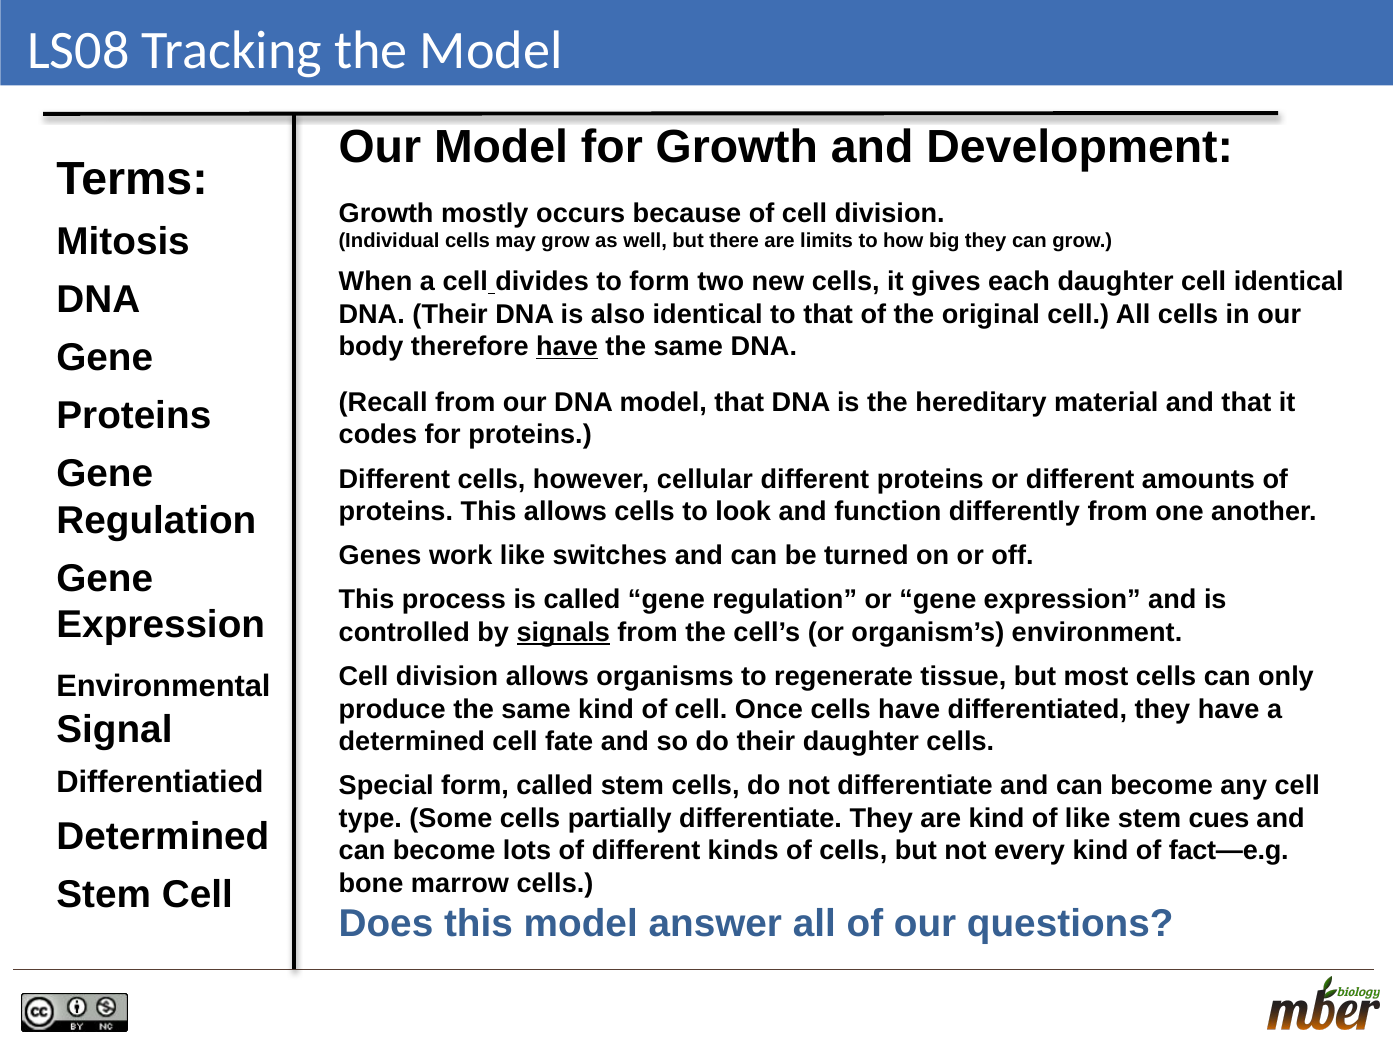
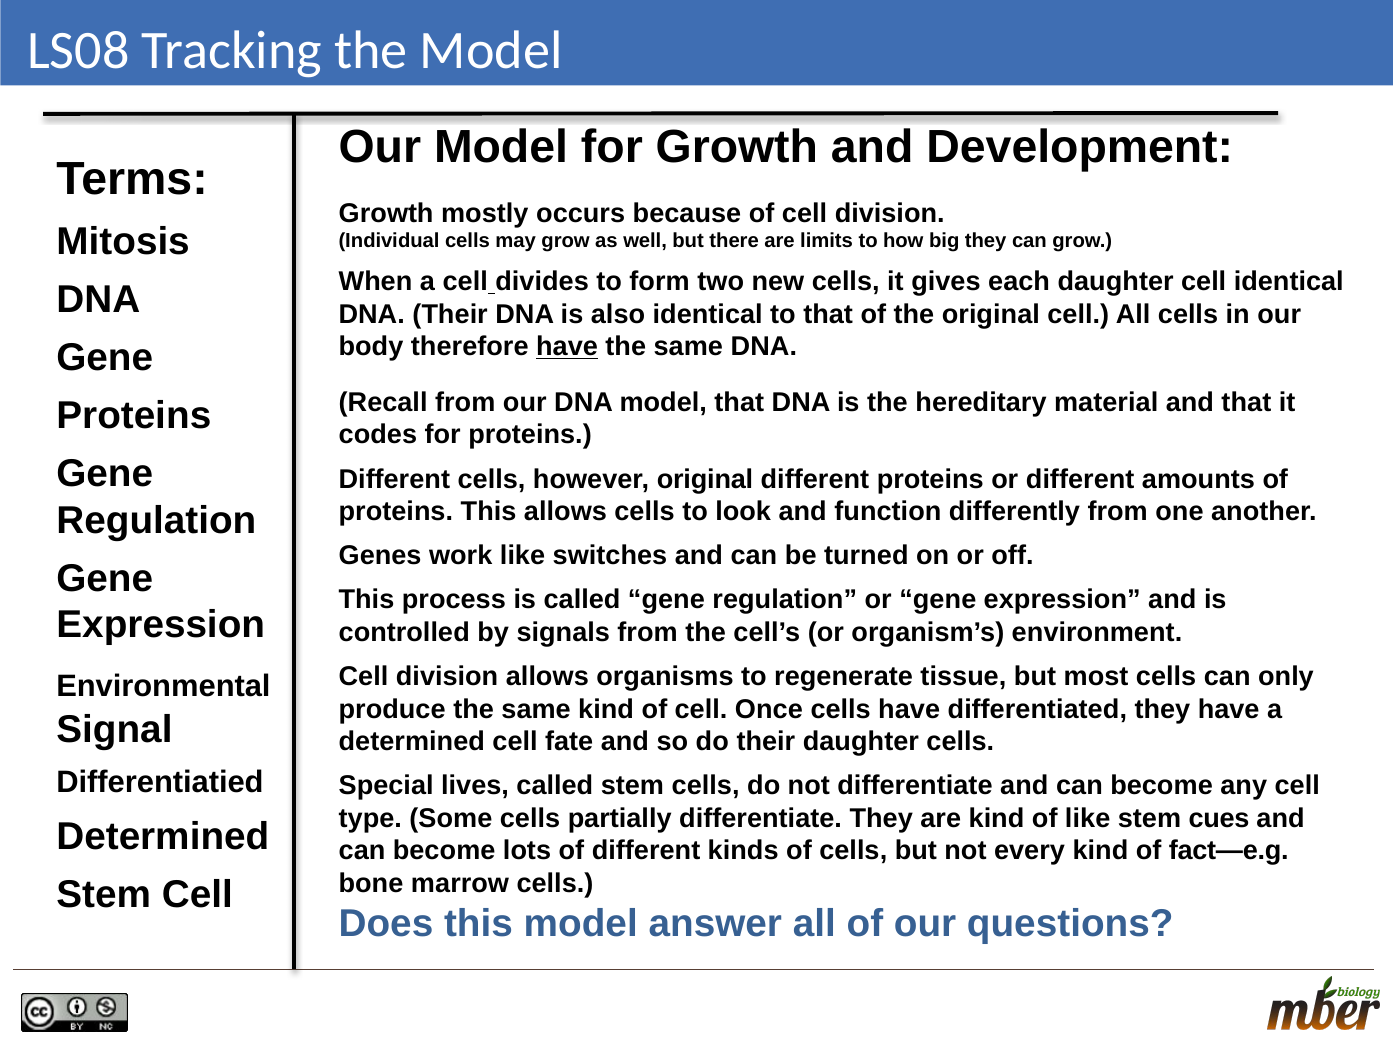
however cellular: cellular -> original (705, 479)
signals underline: present -> none (563, 632)
Special form: form -> lives (475, 786)
